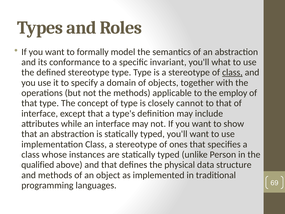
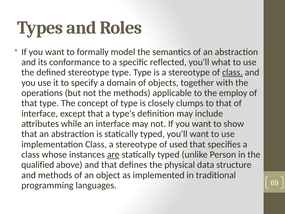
invariant: invariant -> reflected (168, 62)
cannot: cannot -> clumps (190, 103)
ones: ones -> used (178, 144)
are underline: none -> present (113, 154)
